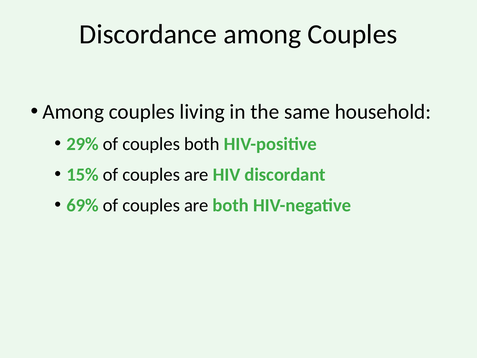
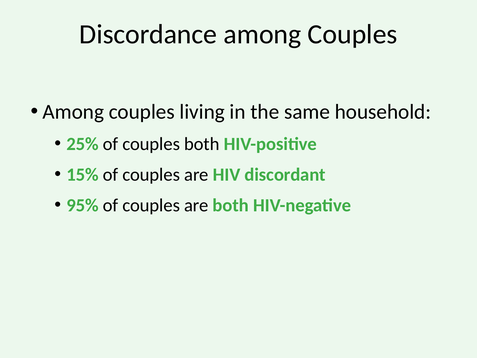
29%: 29% -> 25% (83, 144)
69%: 69% -> 95% (83, 205)
